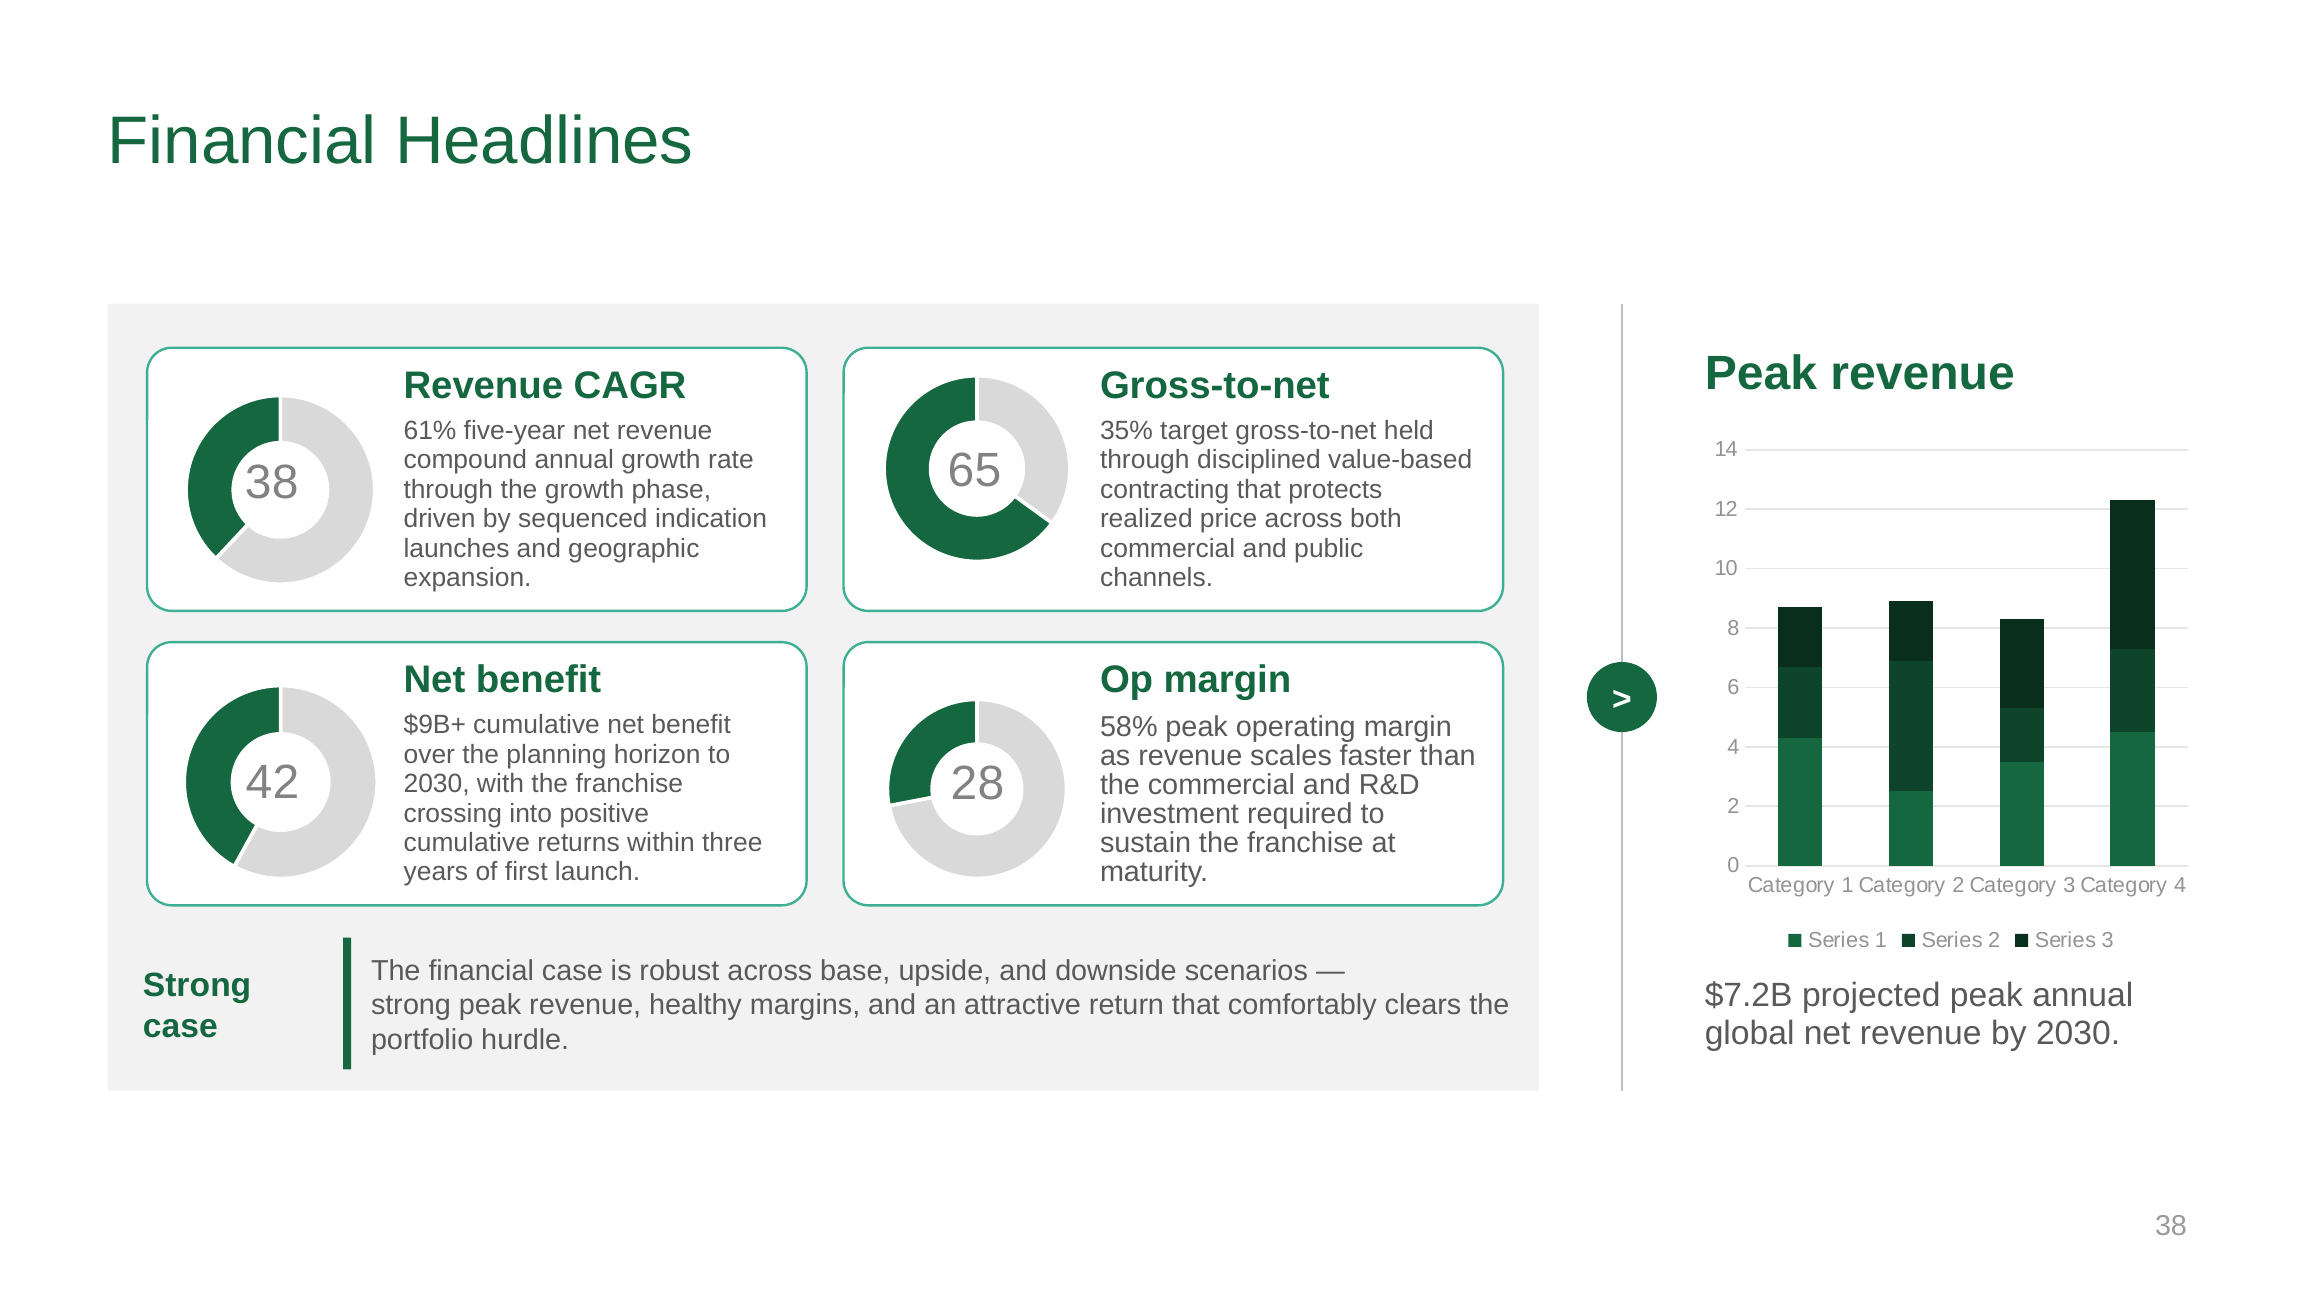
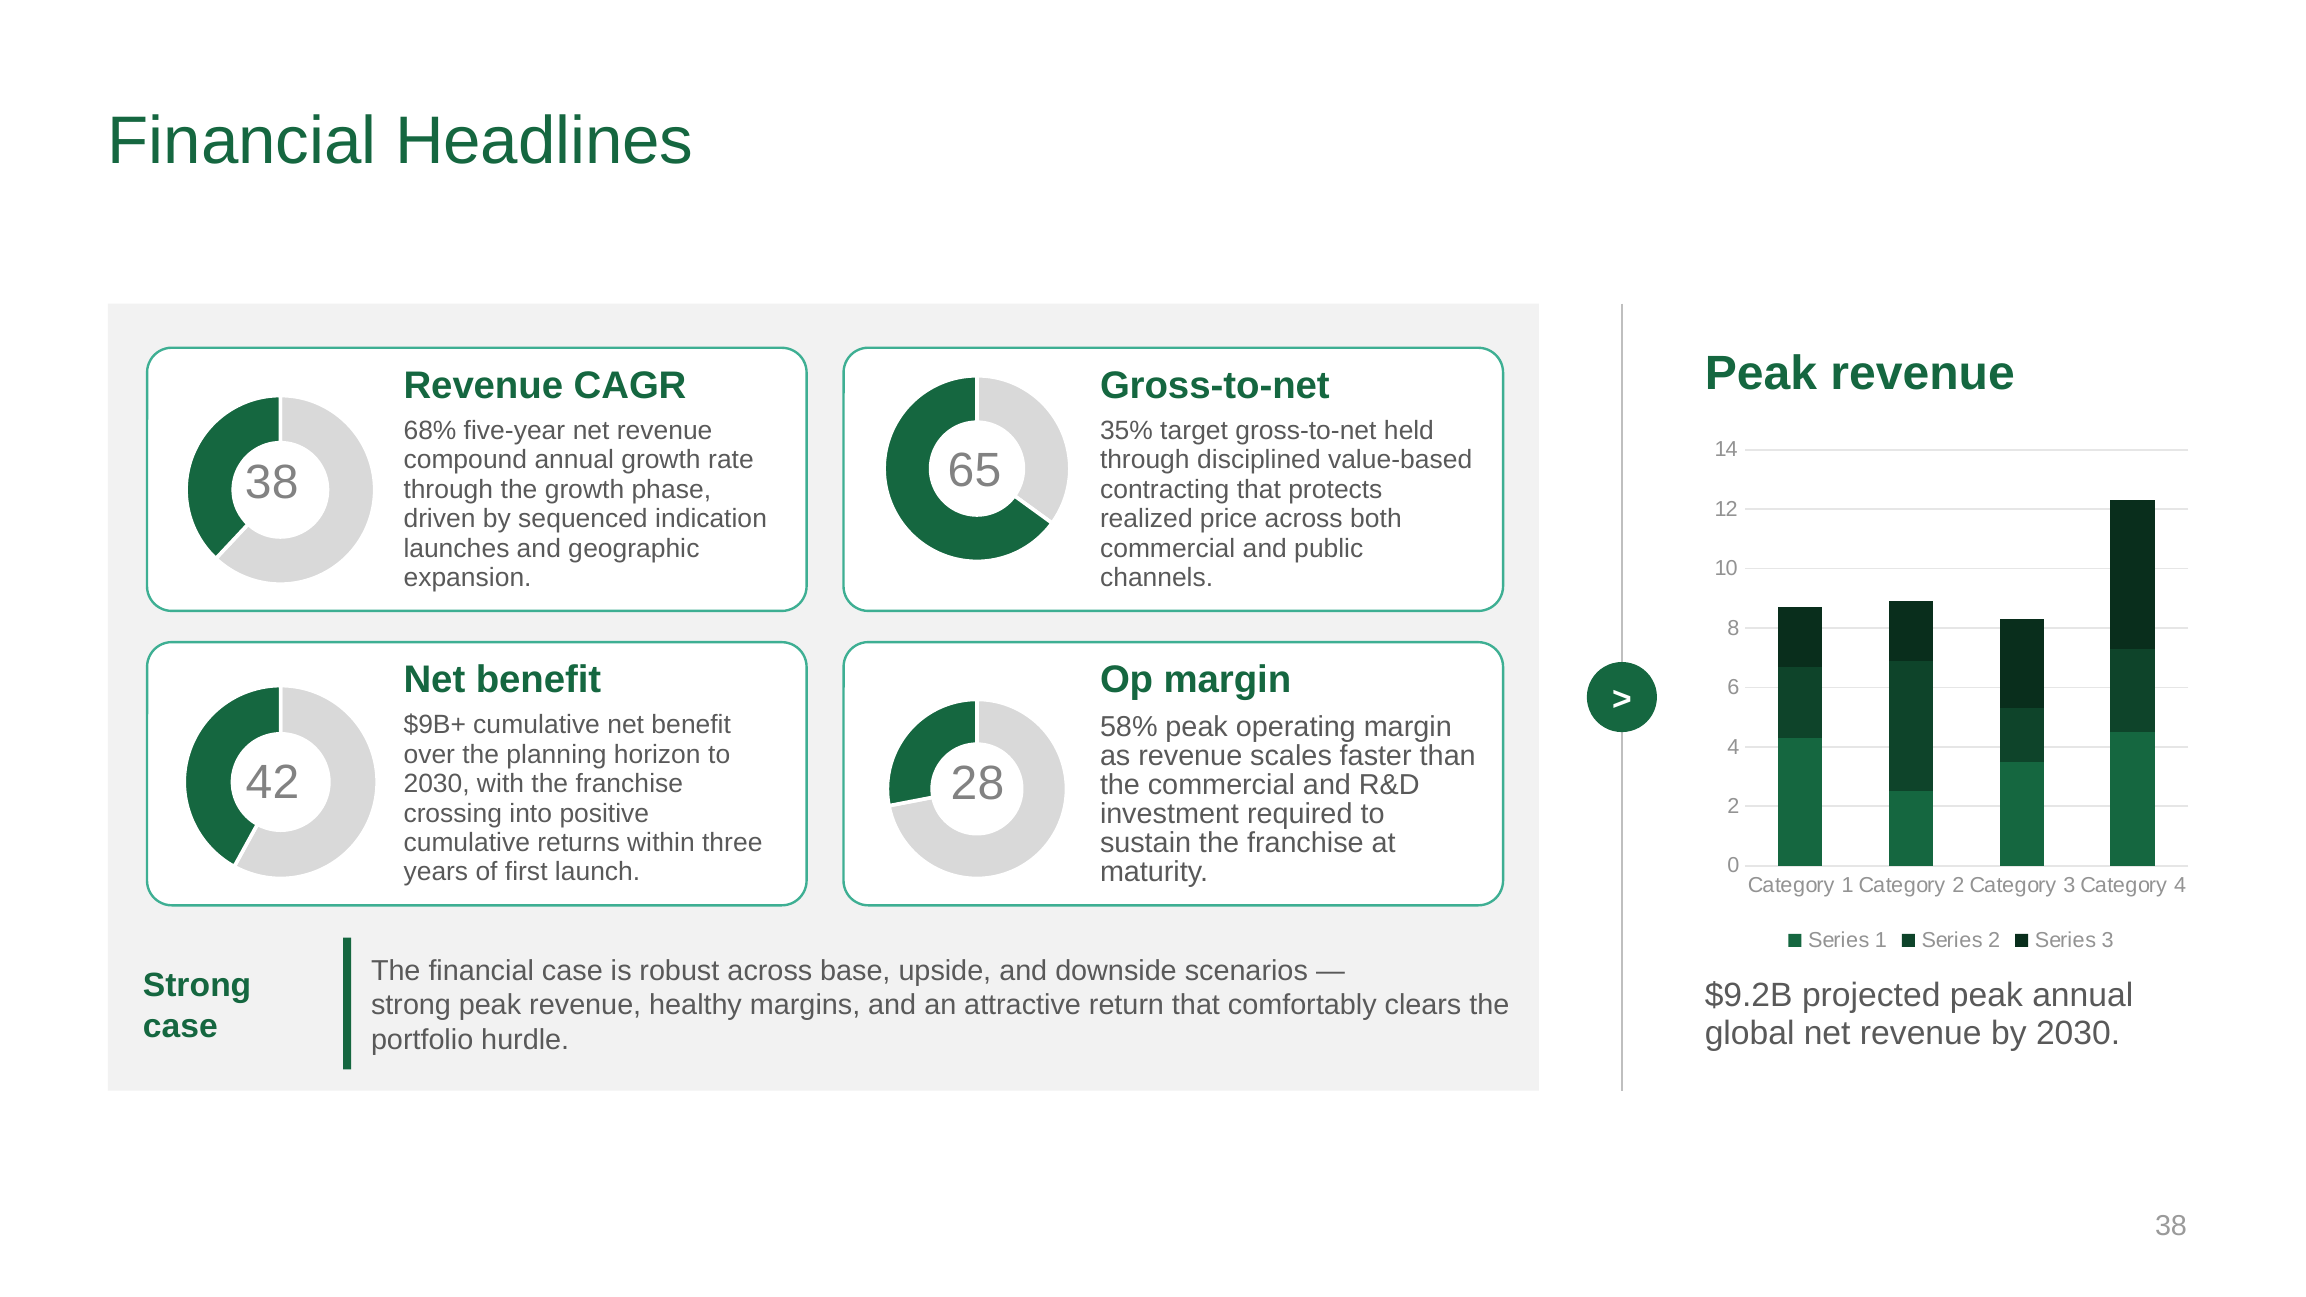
61%: 61% -> 68% (430, 431)
$7.2B: $7.2B -> $9.2B (1749, 996)
